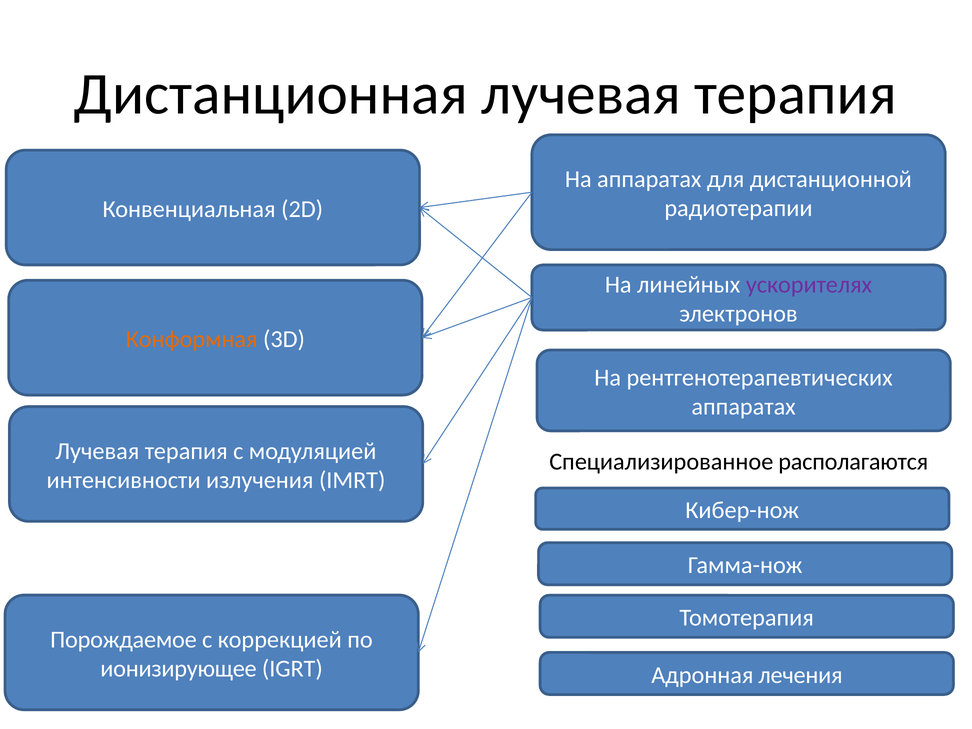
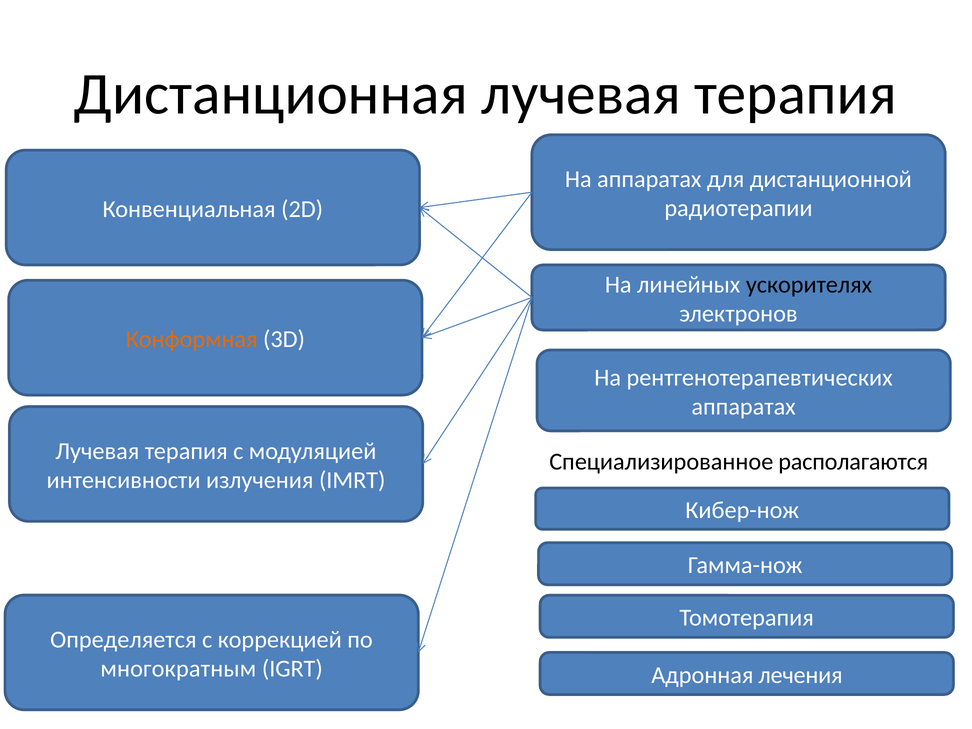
ускорителях colour: purple -> black (809, 285)
Порождаемое: Порождаемое -> Определяется (123, 640)
ионизирующее: ионизирующее -> многократным (178, 669)
